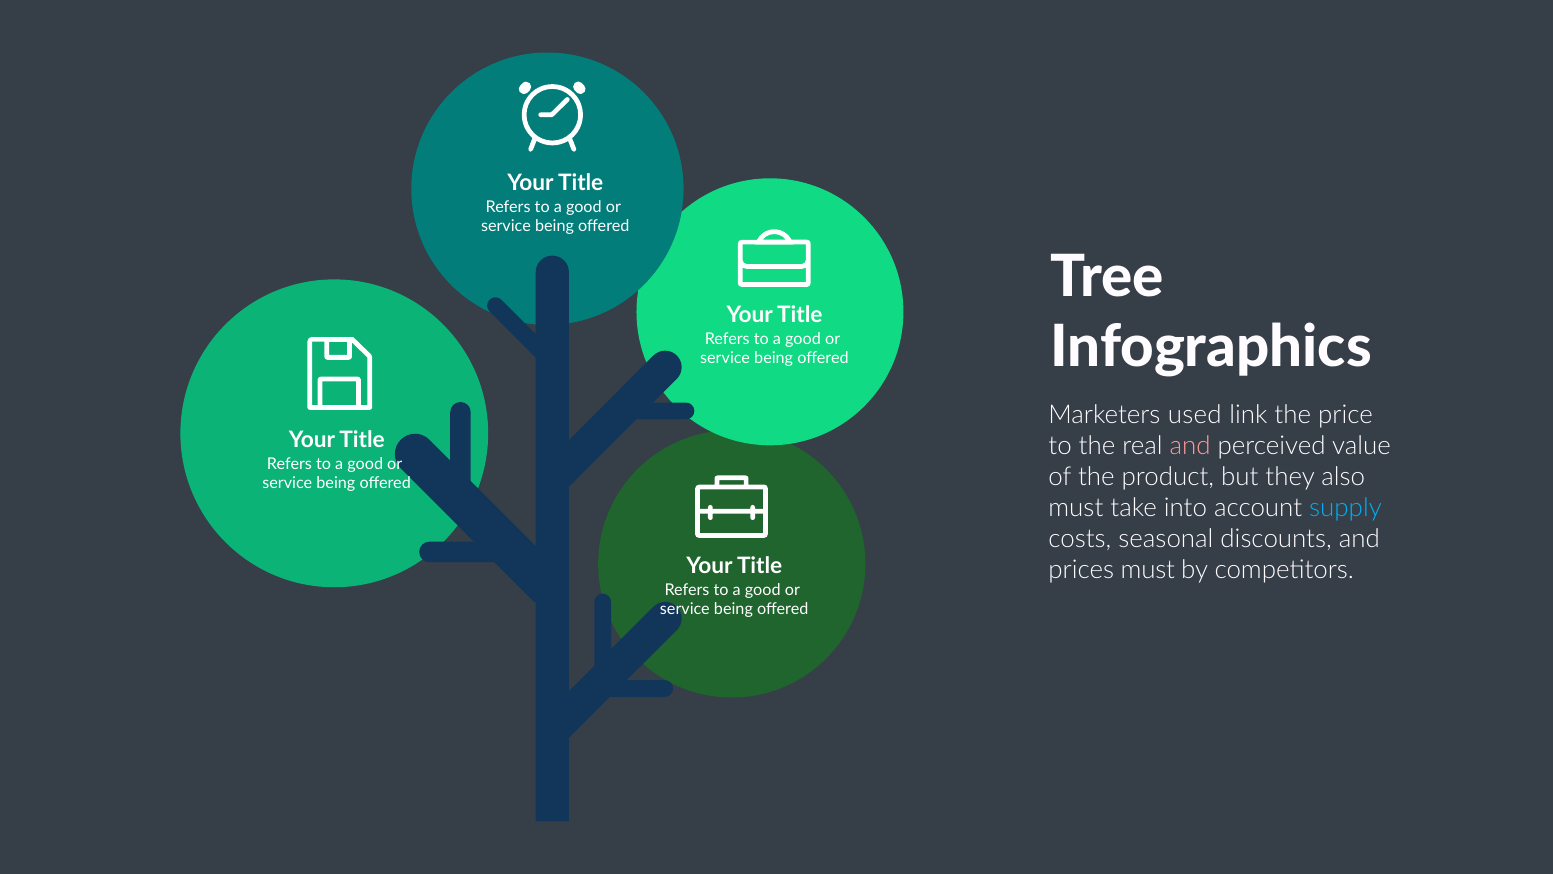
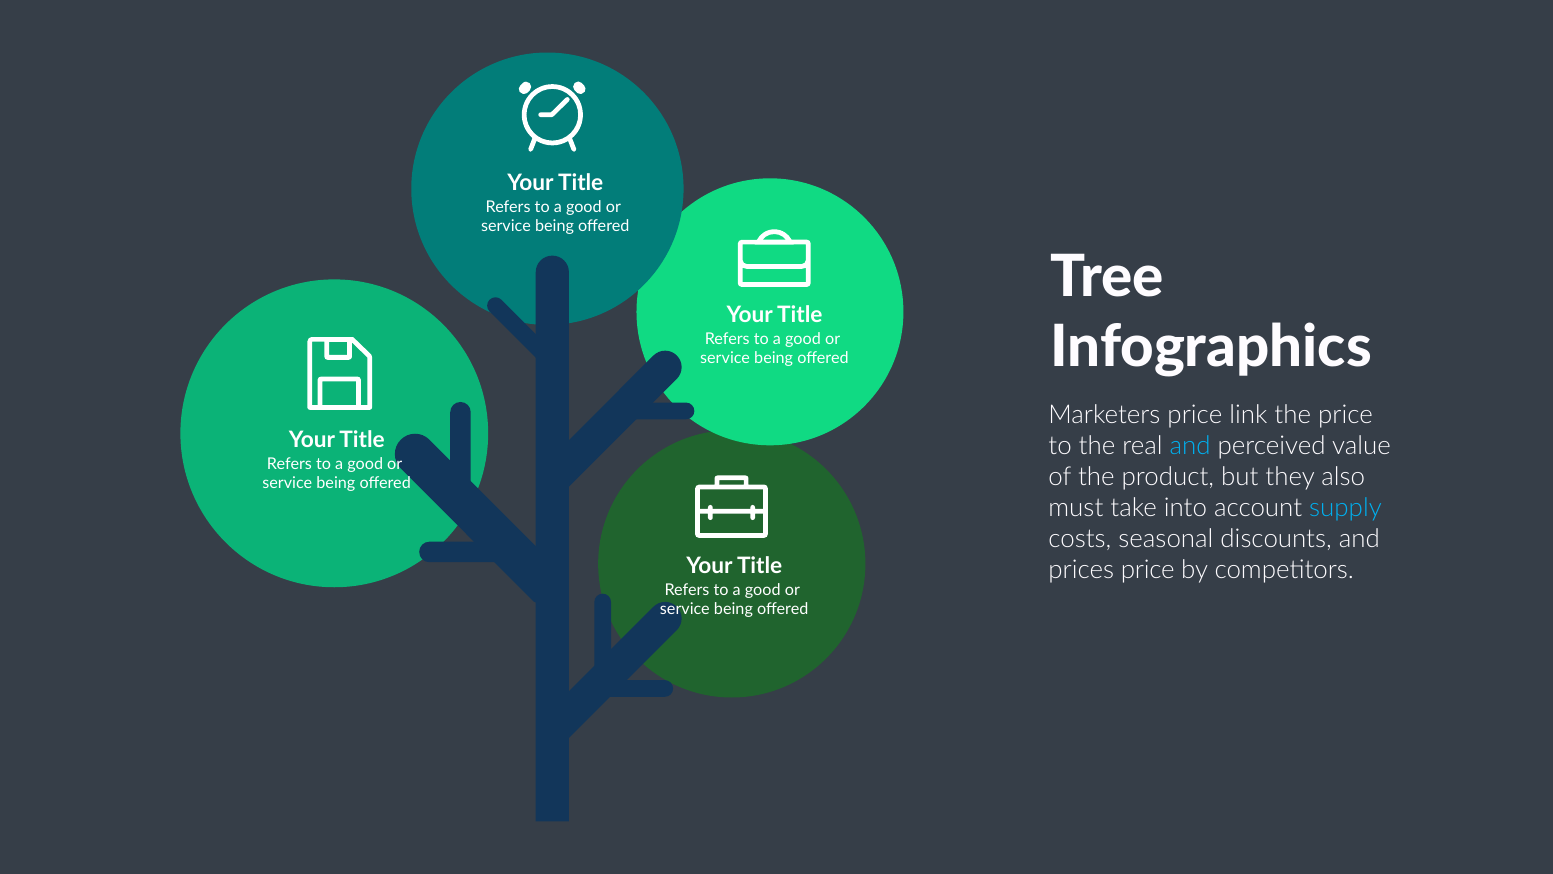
Marketers used: used -> price (1195, 415)
and colour: pink -> light blue (1190, 446)
prices must: must -> price (1148, 570)
